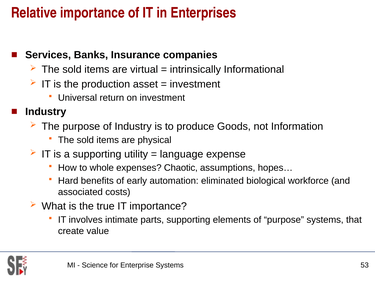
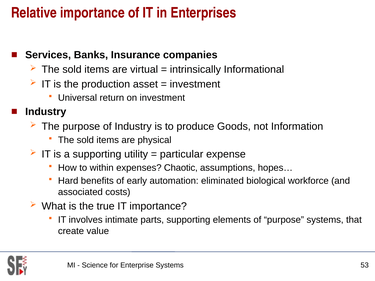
language: language -> particular (182, 154)
whole: whole -> within (102, 168)
